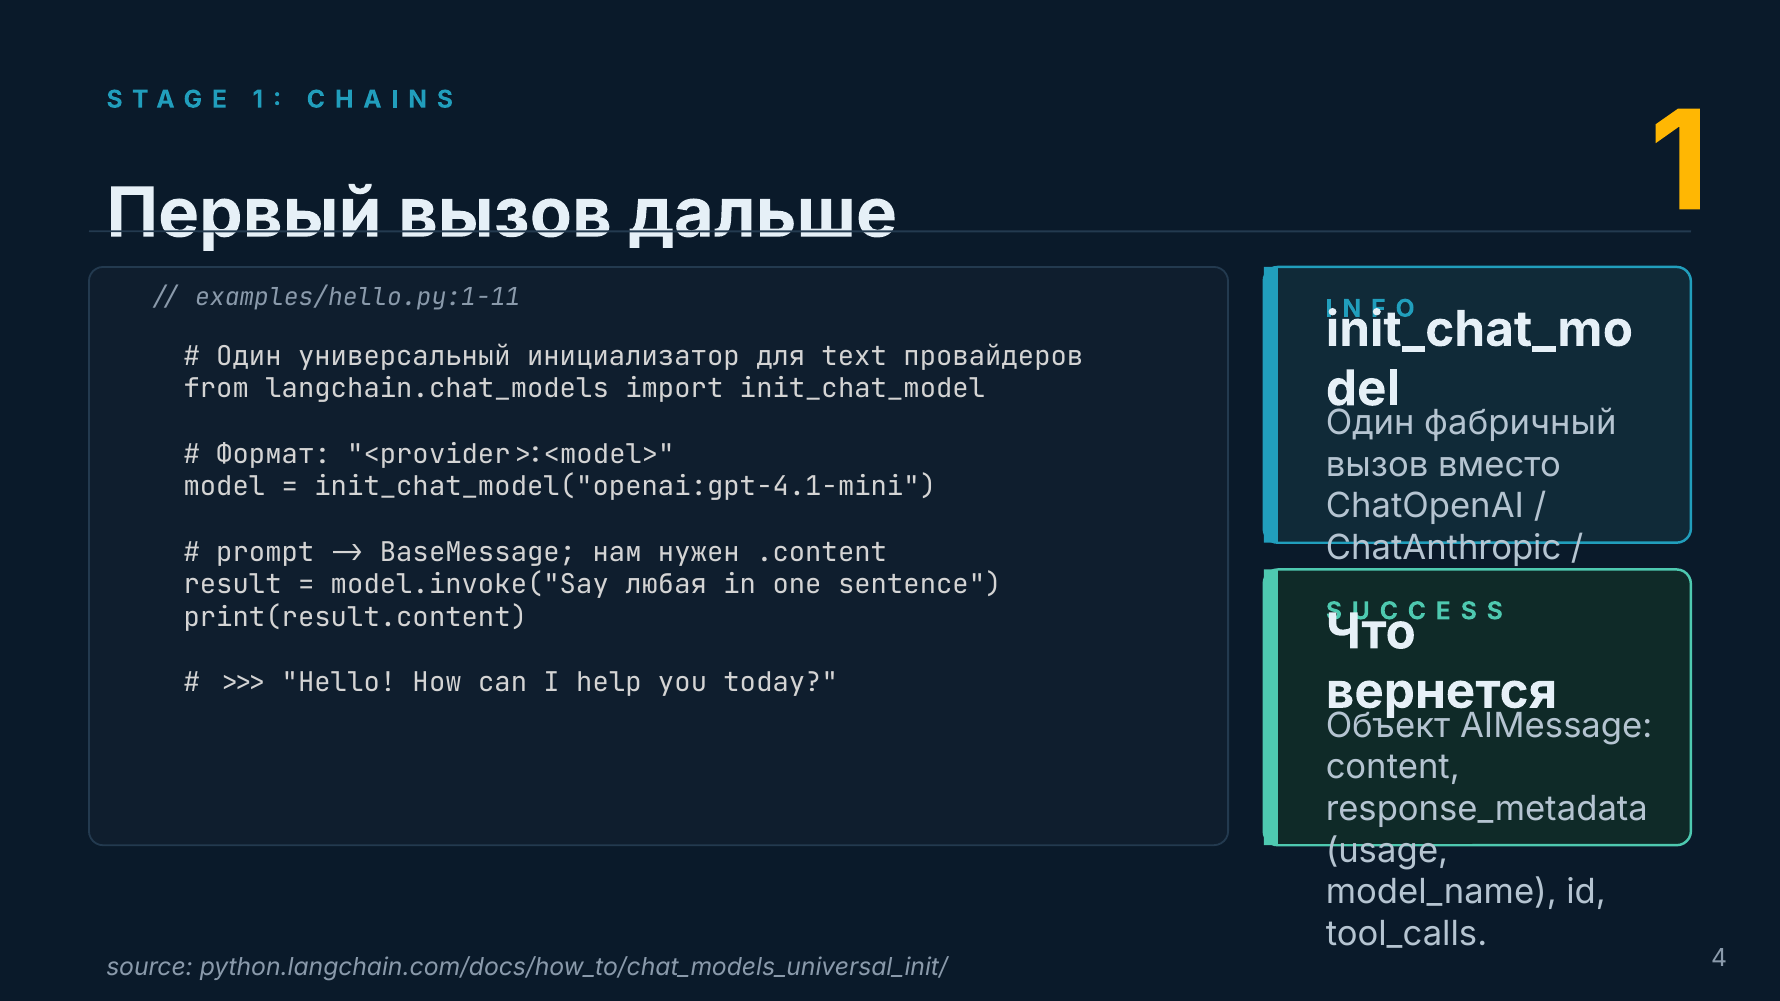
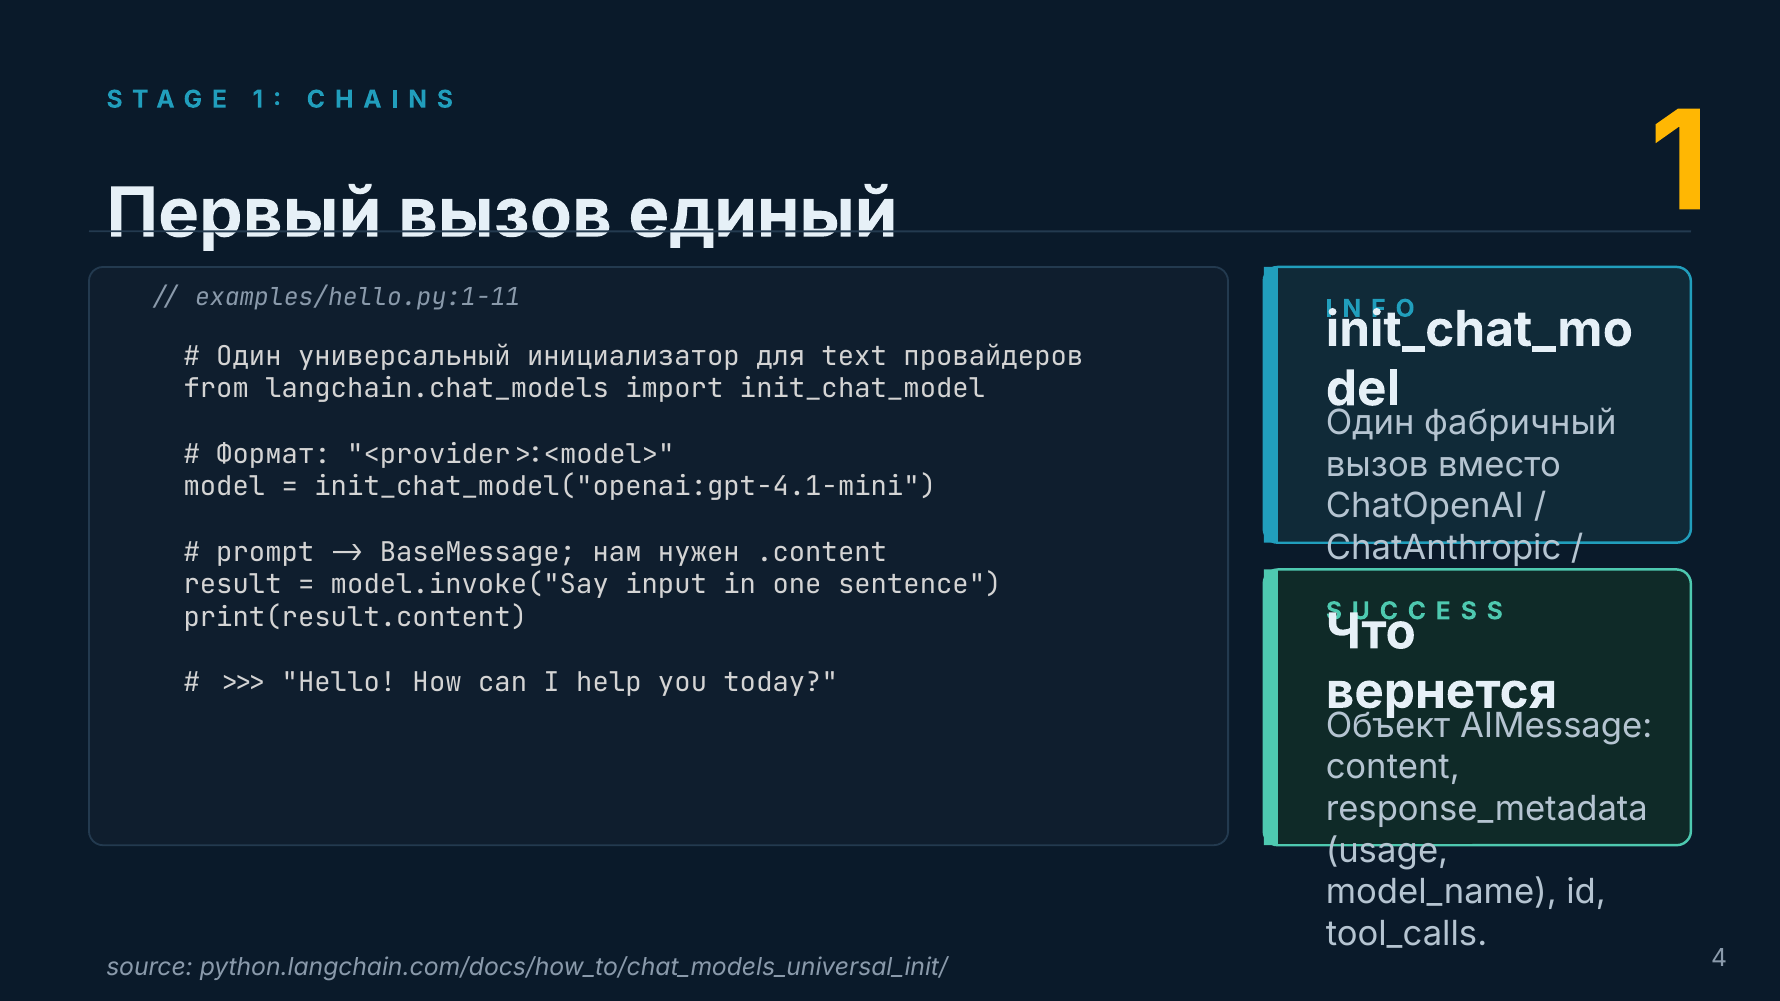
дальше: дальше -> единый (763, 214)
любая: любая -> input (666, 585)
